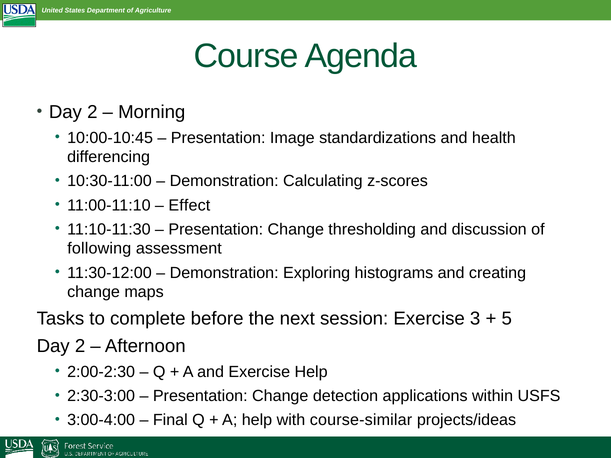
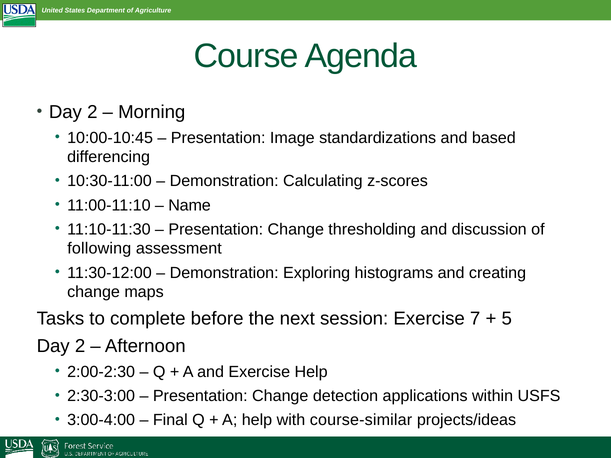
health: health -> based (494, 138)
Effect: Effect -> Name (190, 205)
3: 3 -> 7 (475, 319)
